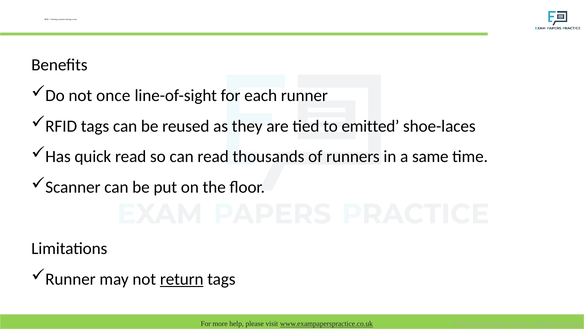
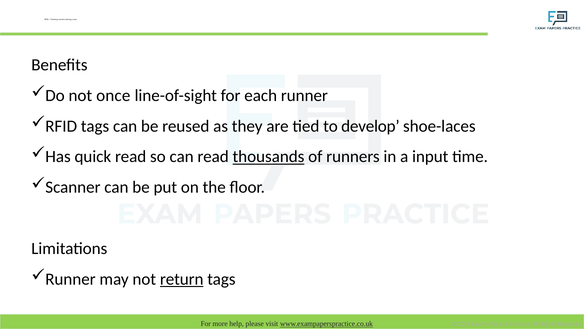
emitted: emitted -> develop (370, 126)
thousands underline: none -> present (268, 156)
same: same -> input (430, 156)
